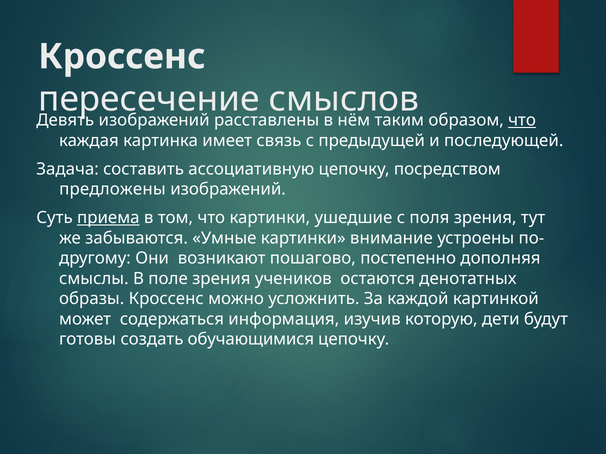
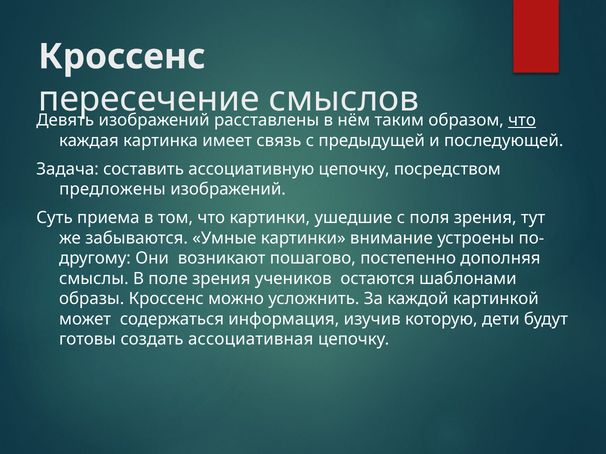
приема underline: present -> none (108, 218)
денотатных: денотатных -> шаблонами (468, 279)
обучающимися: обучающимися -> ассоциативная (251, 340)
